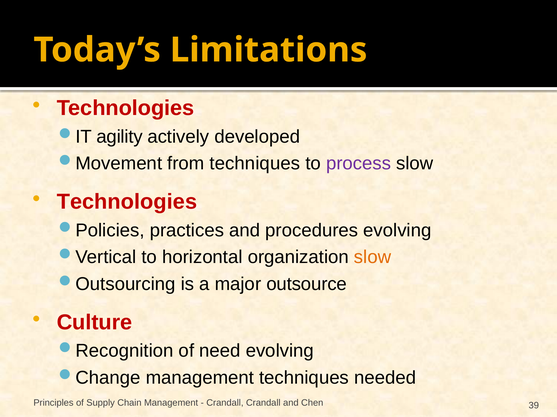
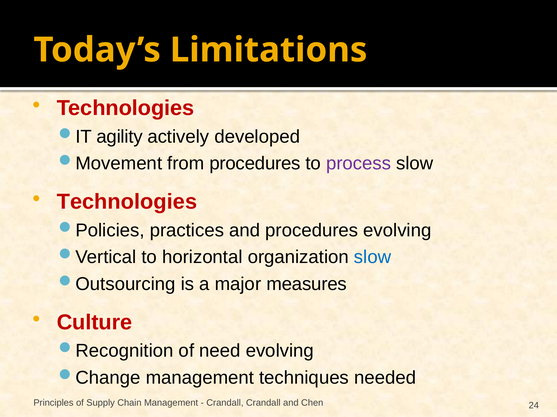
from techniques: techniques -> procedures (255, 164)
slow colour: orange -> blue (373, 258)
outsource: outsource -> measures (307, 285)
39: 39 -> 24 (534, 406)
